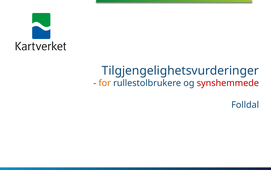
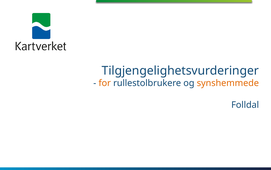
synshemmede colour: red -> orange (228, 83)
